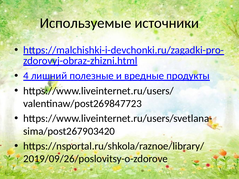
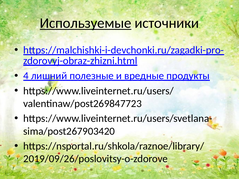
Используемые underline: none -> present (86, 23)
